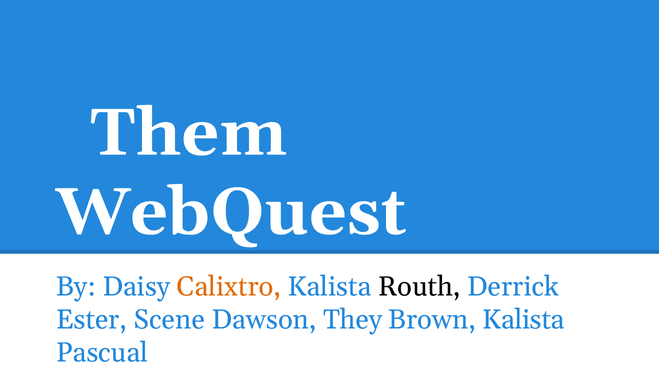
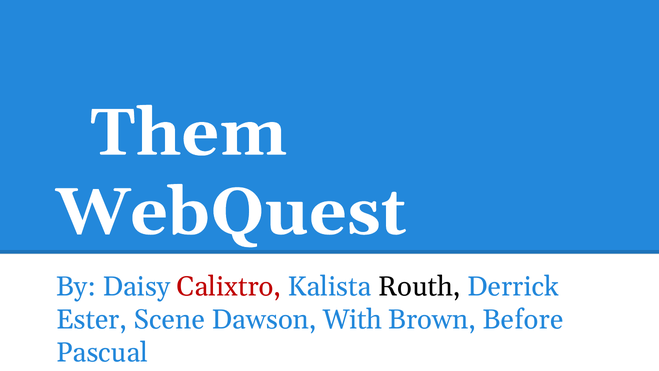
Calixtro colour: orange -> red (229, 286)
They: They -> With (353, 319)
Brown Kalista: Kalista -> Before (523, 319)
